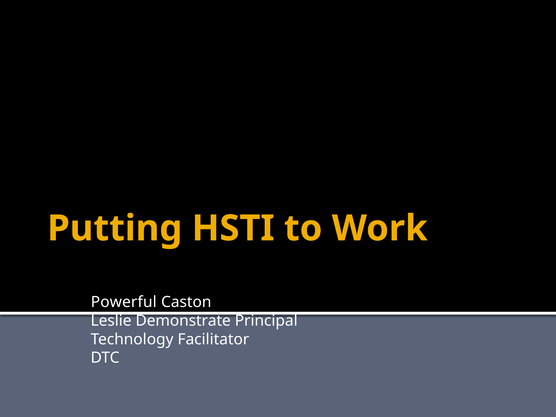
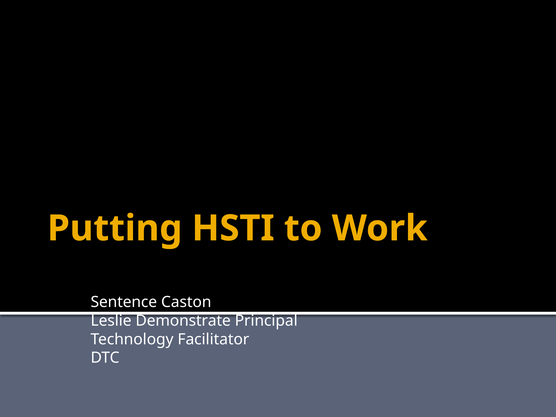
Powerful: Powerful -> Sentence (124, 302)
